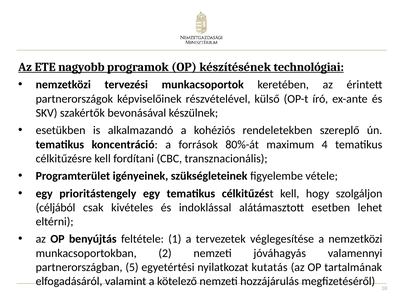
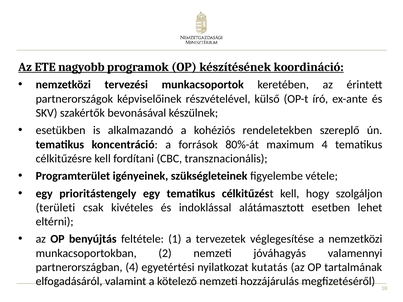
technológiai: technológiai -> koordináció (309, 67)
céljából: céljából -> területi (55, 208)
partnerországban 5: 5 -> 4 (132, 268)
